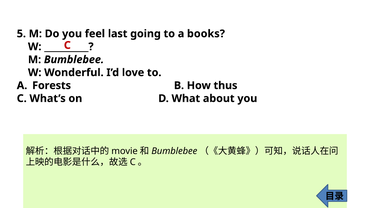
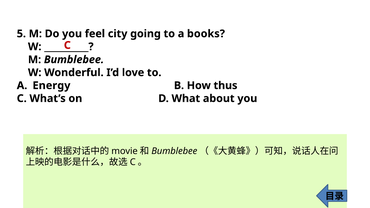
last: last -> city (118, 34)
Forests: Forests -> Energy (51, 86)
